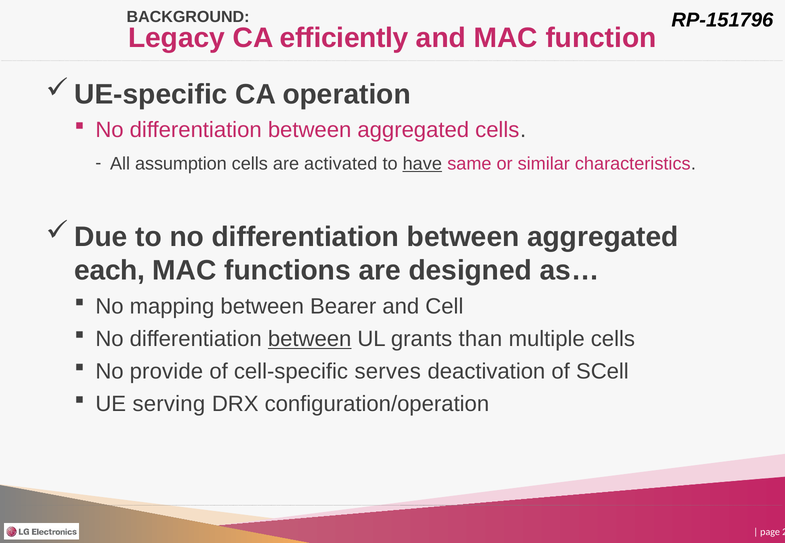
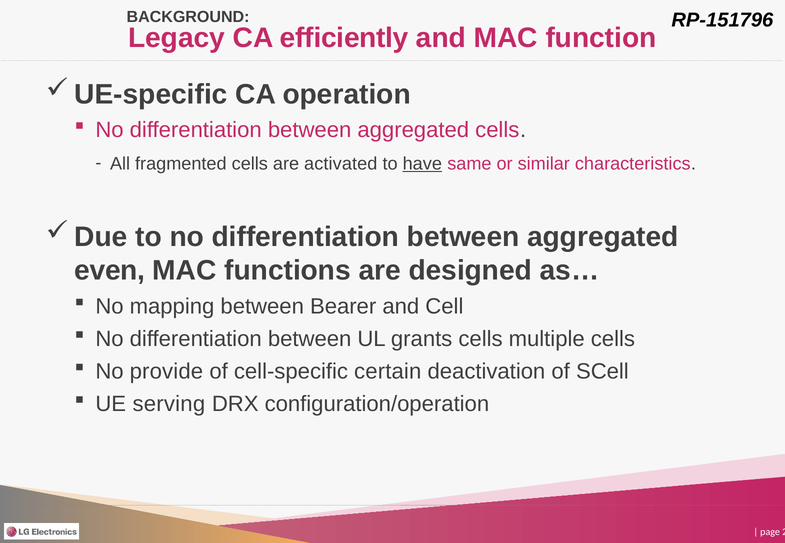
assumption: assumption -> fragmented (181, 164)
each: each -> even (110, 271)
between underline: present -> none (310, 339)
grants than: than -> cells (481, 339)
serves: serves -> certain (388, 372)
